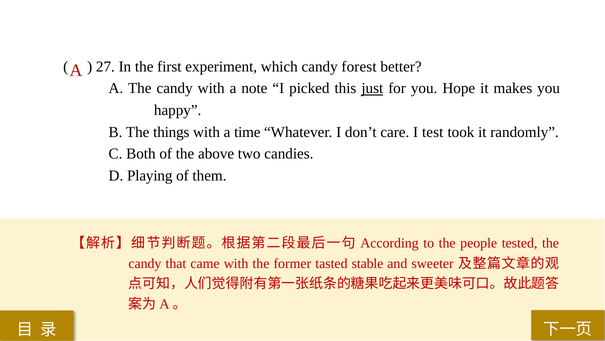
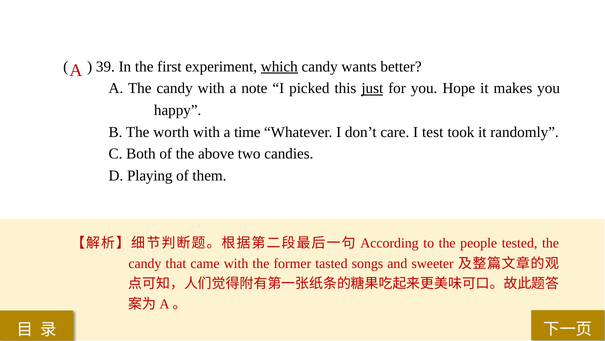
27: 27 -> 39 (105, 66)
which underline: none -> present (279, 66)
forest: forest -> wants (359, 66)
things: things -> worth (171, 132)
stable: stable -> songs (367, 263)
